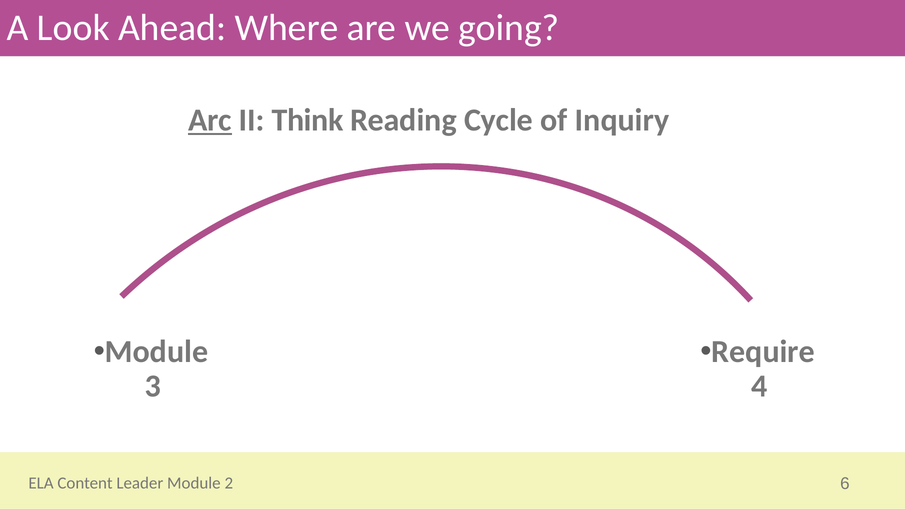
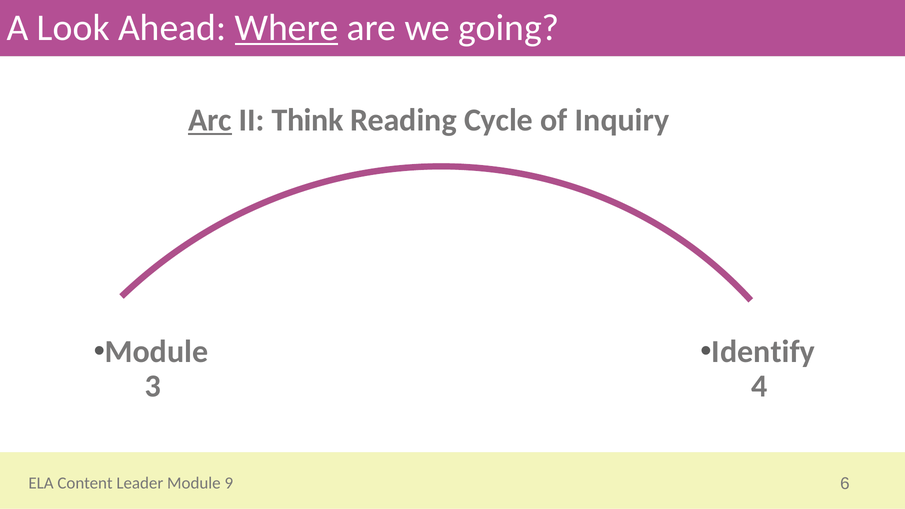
Where underline: none -> present (287, 28)
Require: Require -> Identify (763, 352)
2: 2 -> 9 (229, 483)
